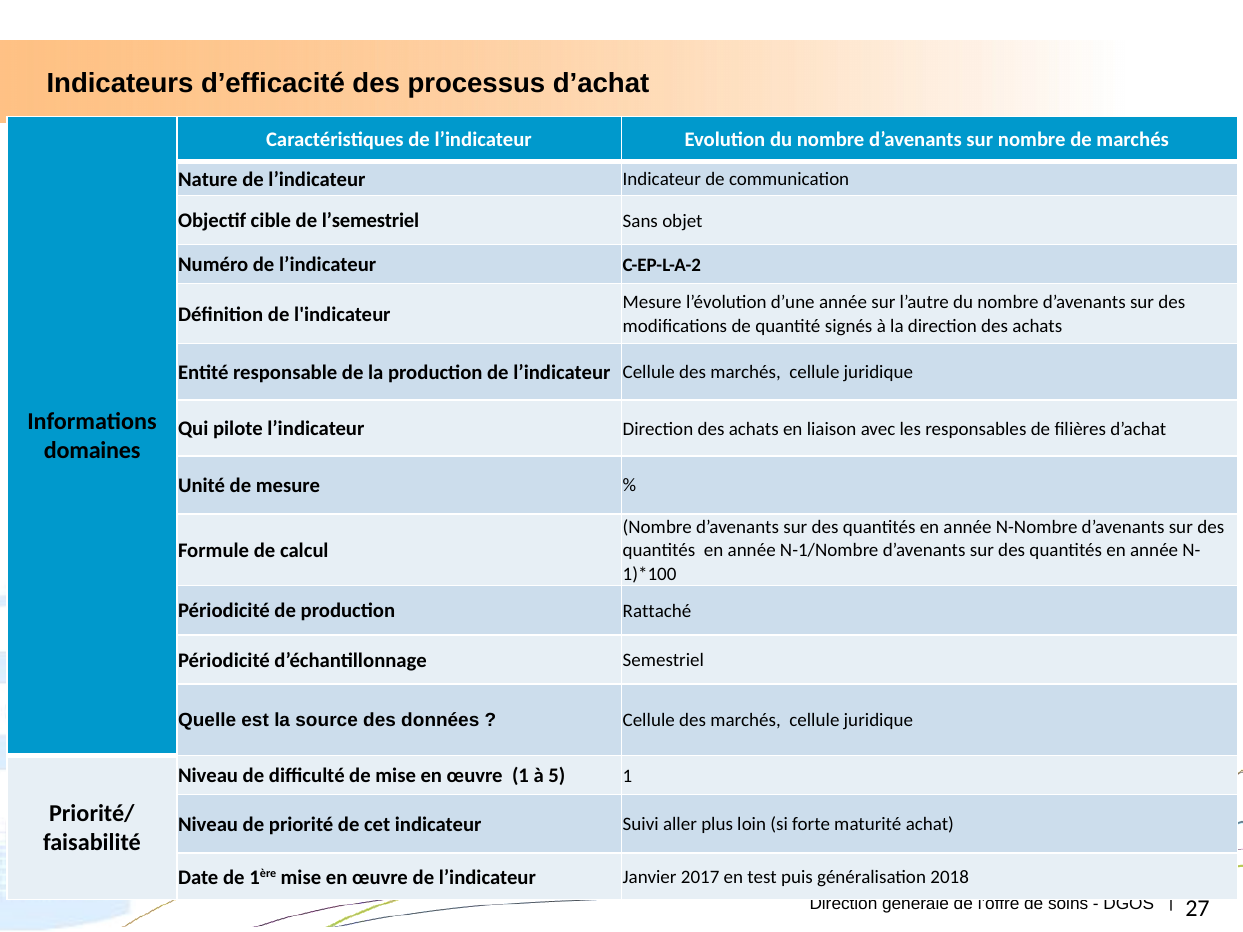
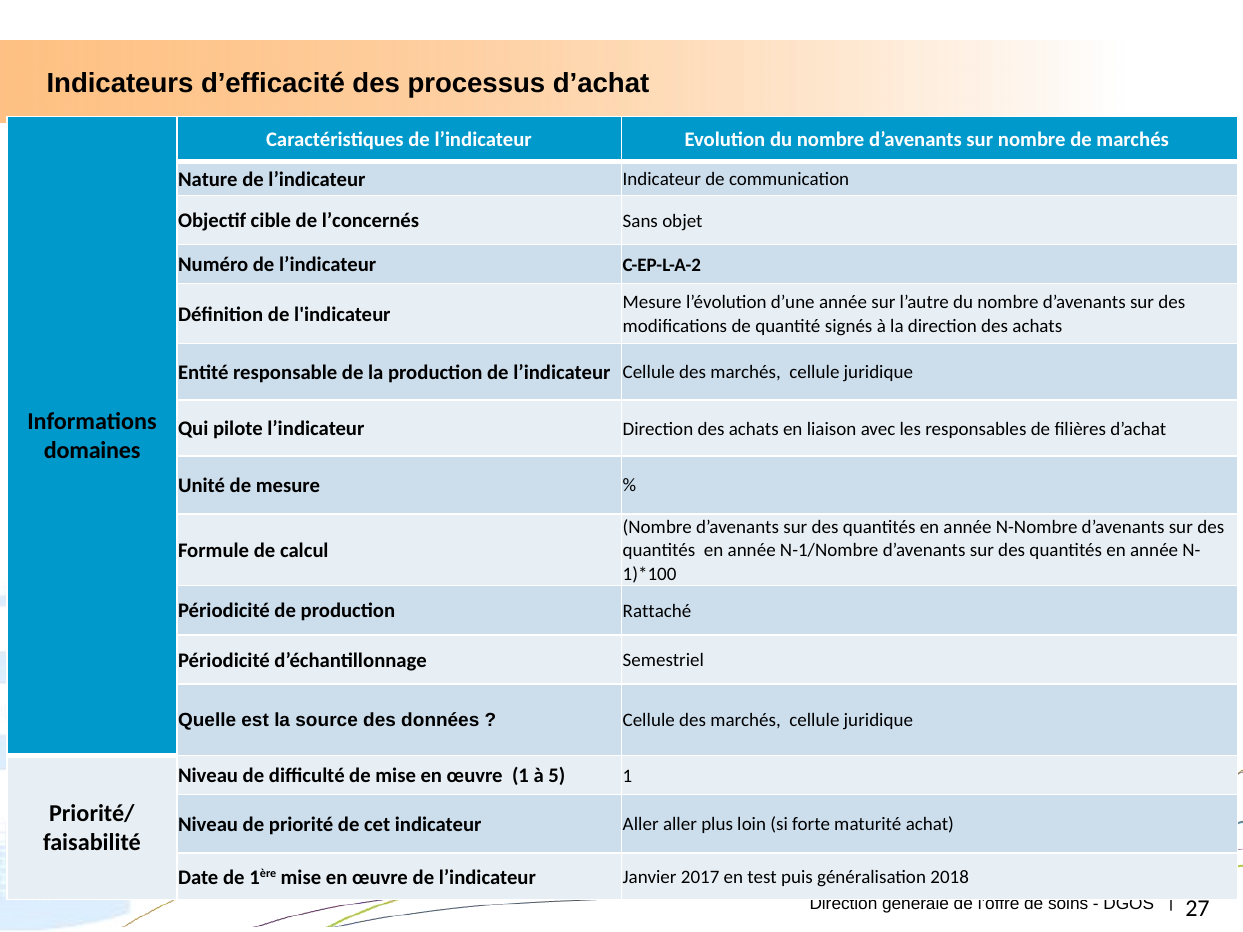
l’semestriel: l’semestriel -> l’concernés (370, 221)
indicateur Suivi: Suivi -> Aller (641, 825)
